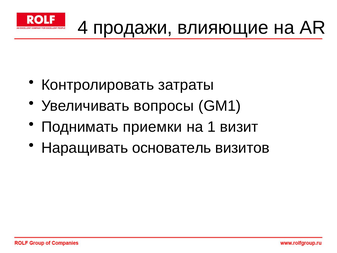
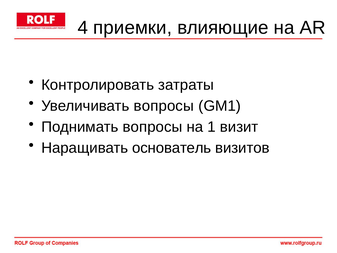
продажи: продажи -> приемки (133, 28)
Поднимать приемки: приемки -> вопросы (153, 127)
